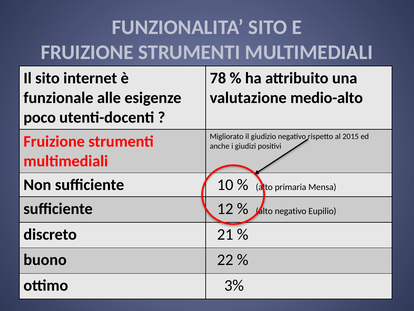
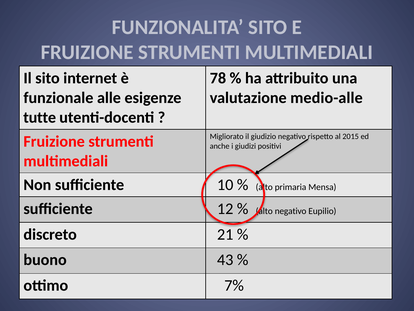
medio-alto: medio-alto -> medio-alle (327, 98)
poco: poco -> tutte (40, 117)
22: 22 -> 43 (225, 260)
3%: 3% -> 7% (234, 285)
